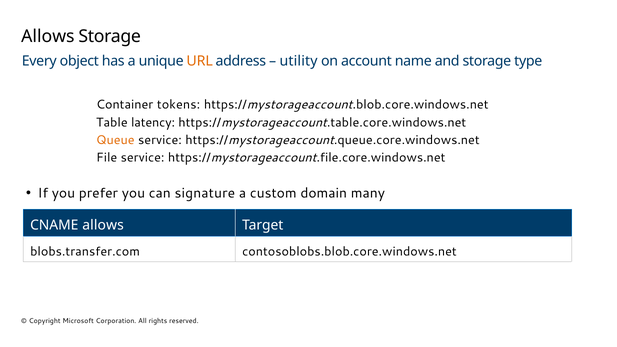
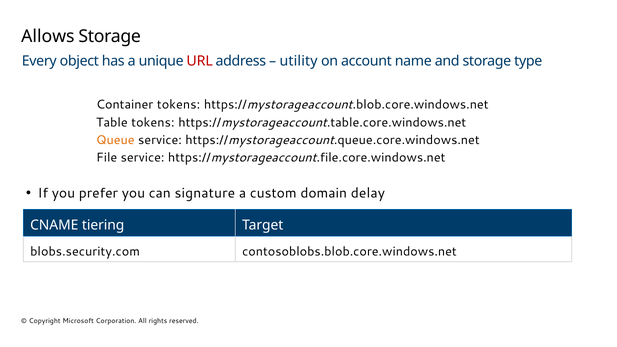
URL colour: orange -> red (200, 61)
Table latency: latency -> tokens (153, 122)
many: many -> delay (368, 193)
CNAME allows: allows -> tiering (103, 225)
blobs.transfer.com: blobs.transfer.com -> blobs.security.com (85, 252)
